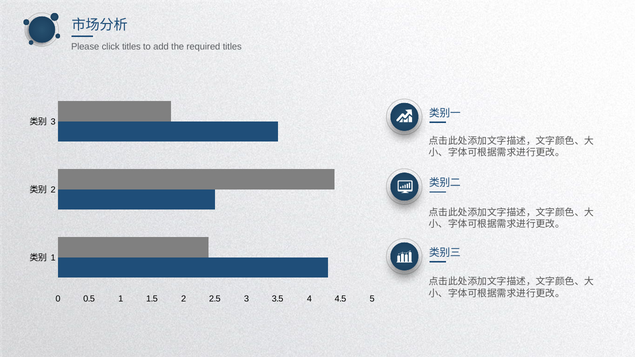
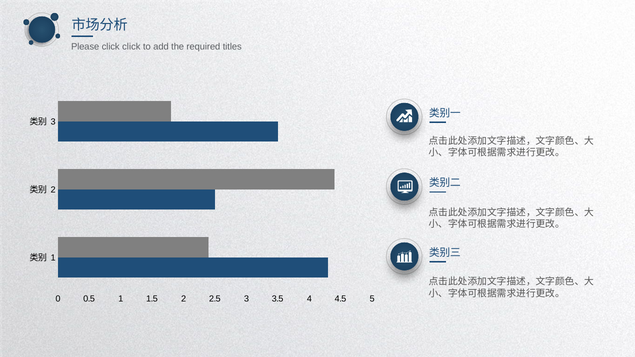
click titles: titles -> click (131, 47)
